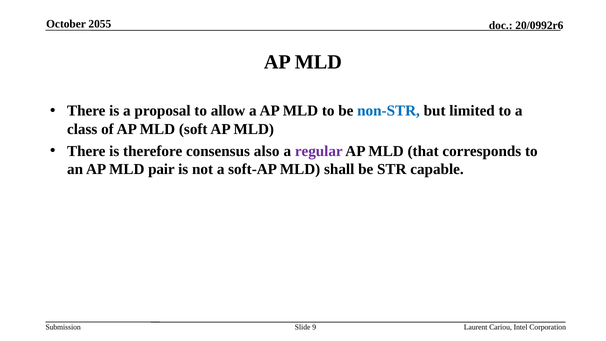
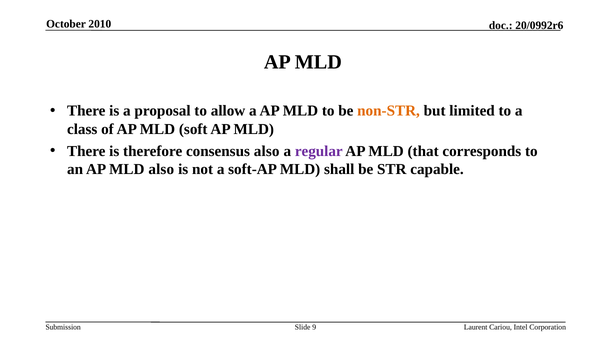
2055: 2055 -> 2010 (100, 24)
non-STR colour: blue -> orange (389, 111)
MLD pair: pair -> also (161, 169)
